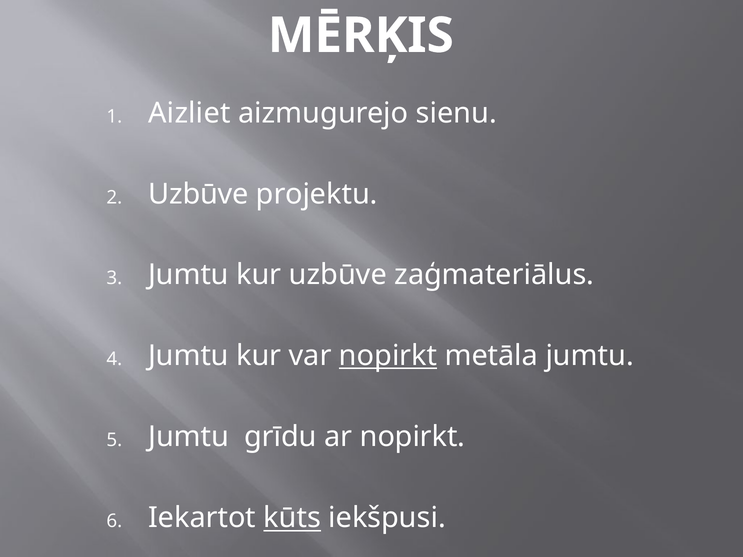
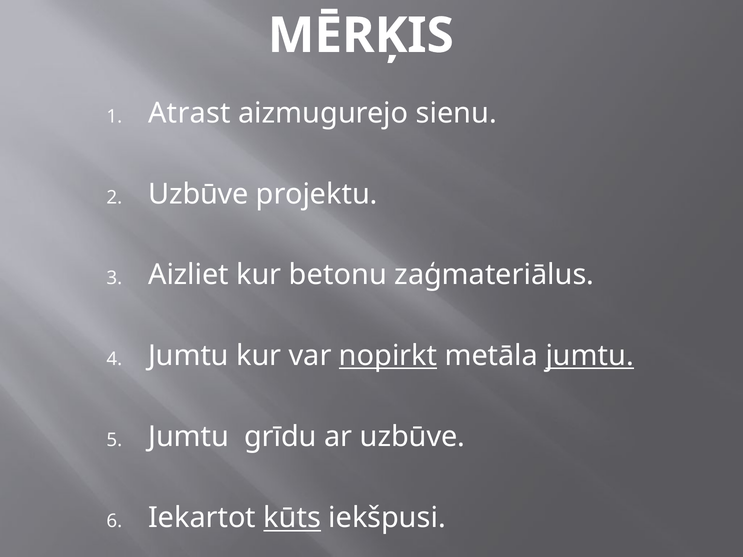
Aizliet: Aizliet -> Atrast (189, 113)
Jumtu: Jumtu -> Aizliet (188, 275)
kur uzbūve: uzbūve -> betonu (338, 275)
jumtu underline: none -> present (590, 356)
ar nopirkt: nopirkt -> uzbūve (412, 437)
